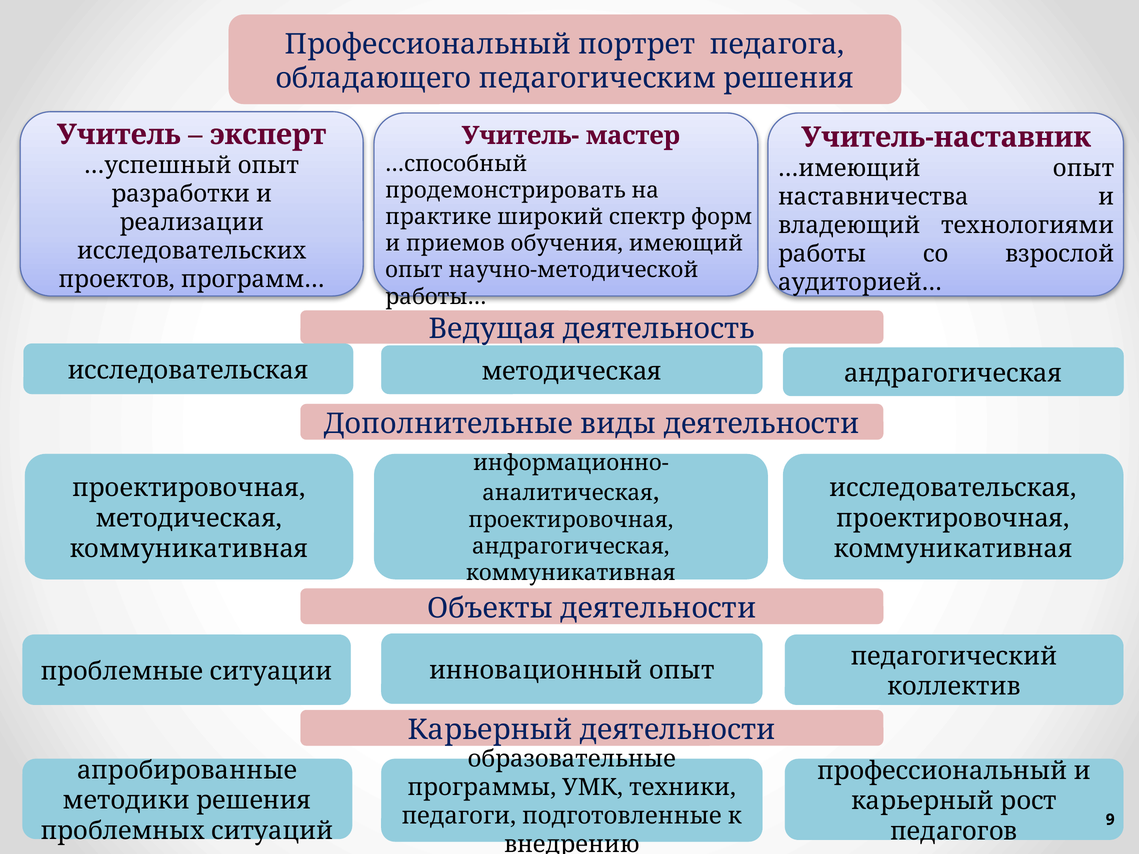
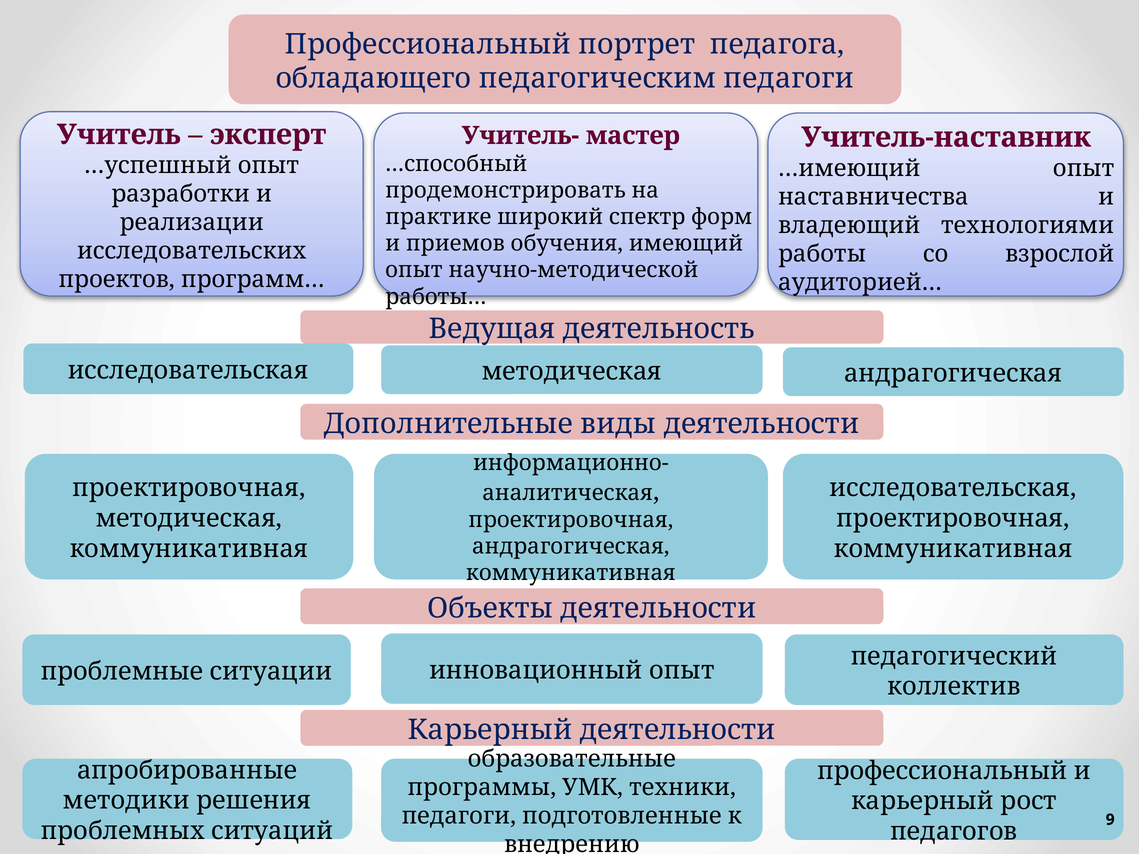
педагогическим решения: решения -> педагоги (789, 78)
